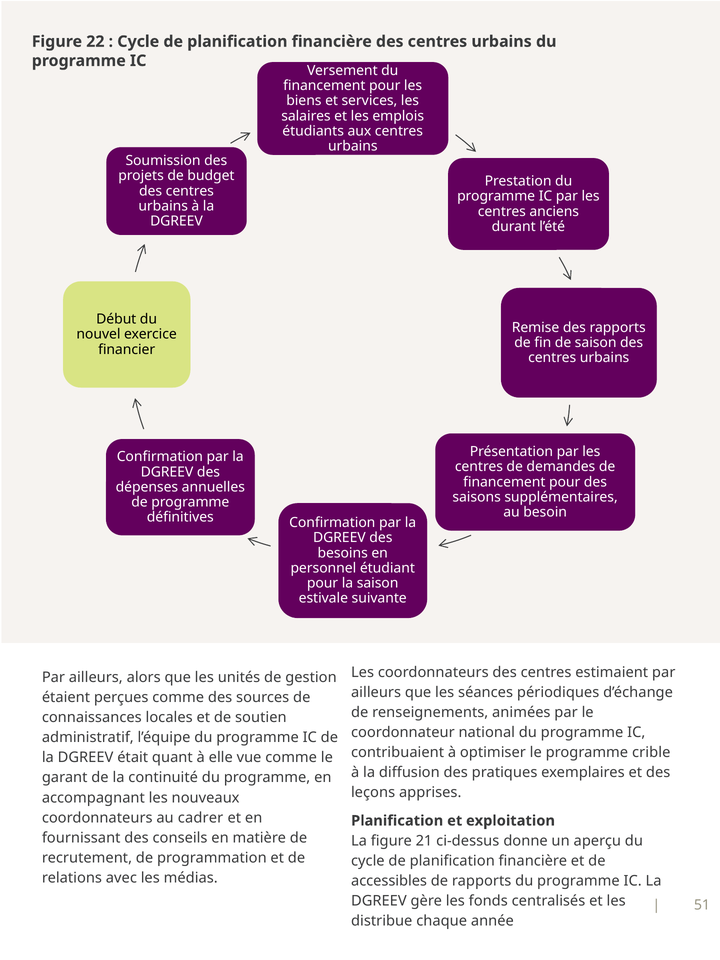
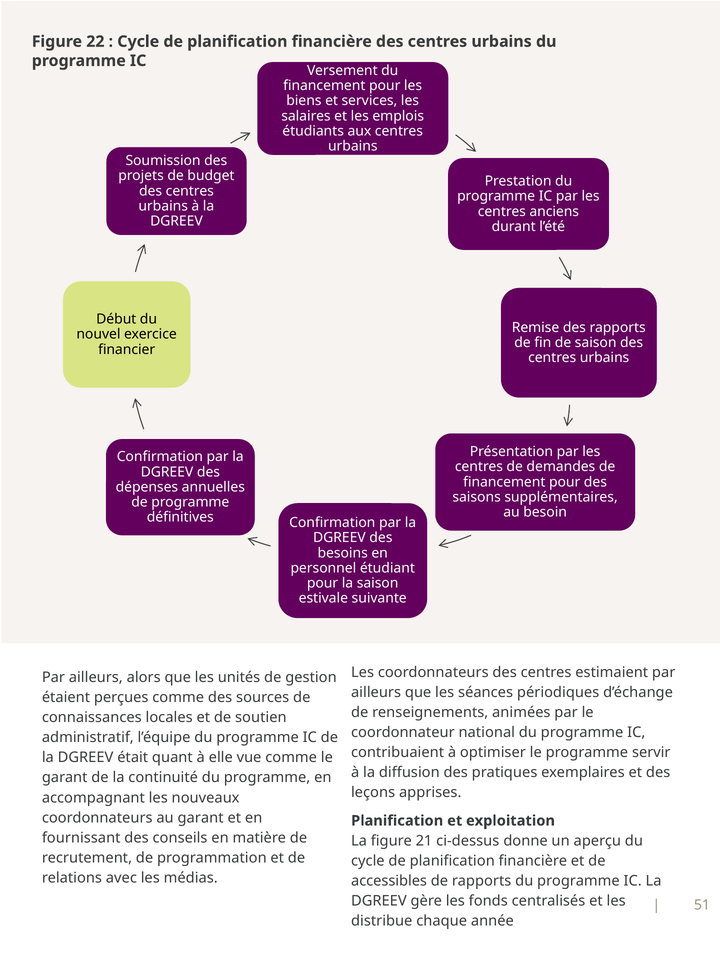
crible: crible -> servir (651, 753)
au cadrer: cadrer -> garant (201, 818)
